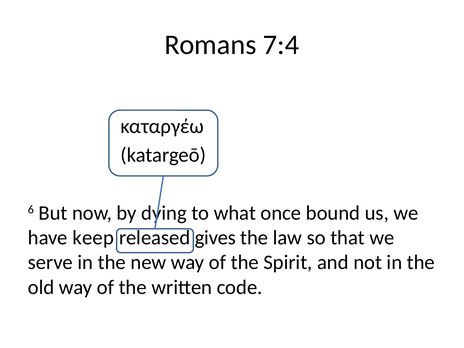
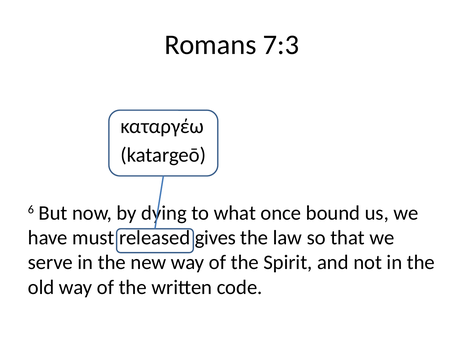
7:4: 7:4 -> 7:3 (281, 45)
keep: keep -> must (93, 238)
